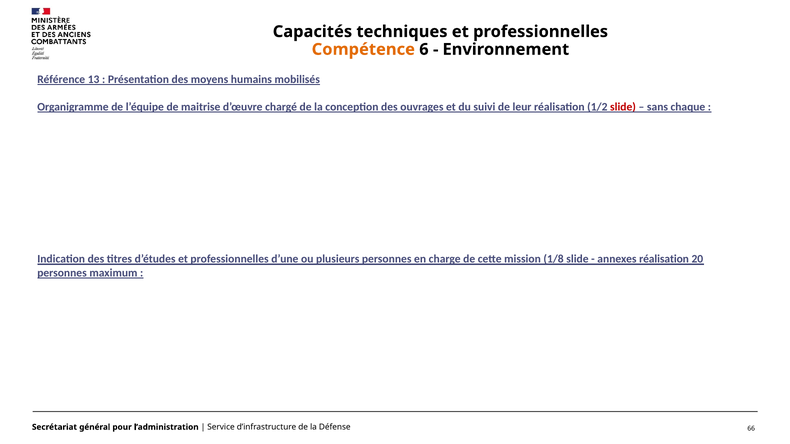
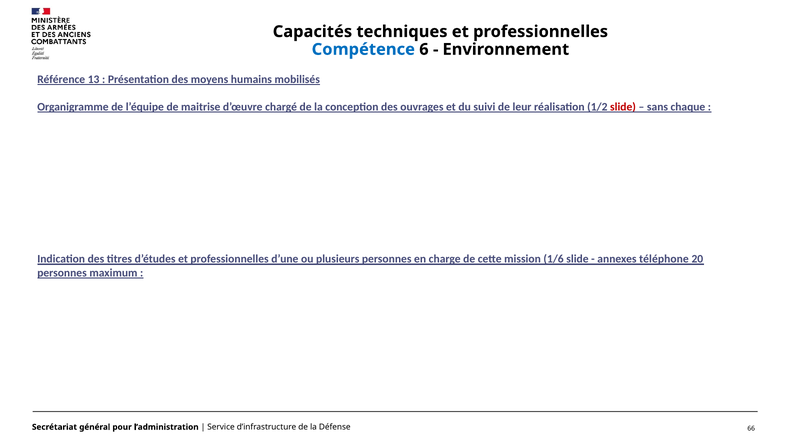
Compétence colour: orange -> blue (363, 49)
1/8: 1/8 -> 1/6 (554, 259)
annexes réalisation: réalisation -> téléphone (664, 259)
